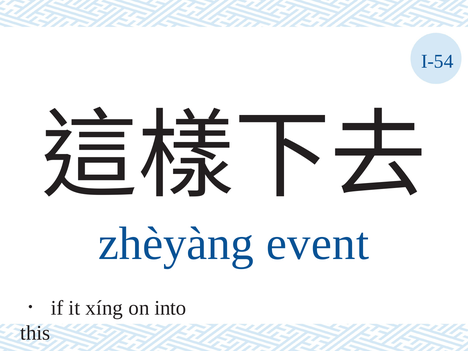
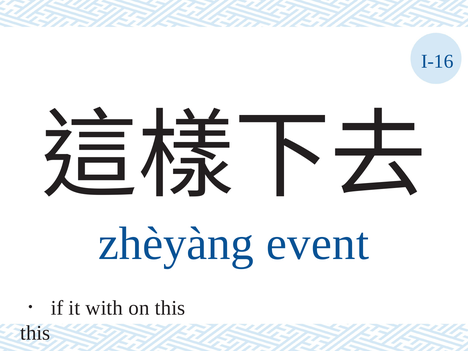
I-54: I-54 -> I-16 (437, 61)
xíng: xíng -> with (104, 308)
on into: into -> this (170, 308)
